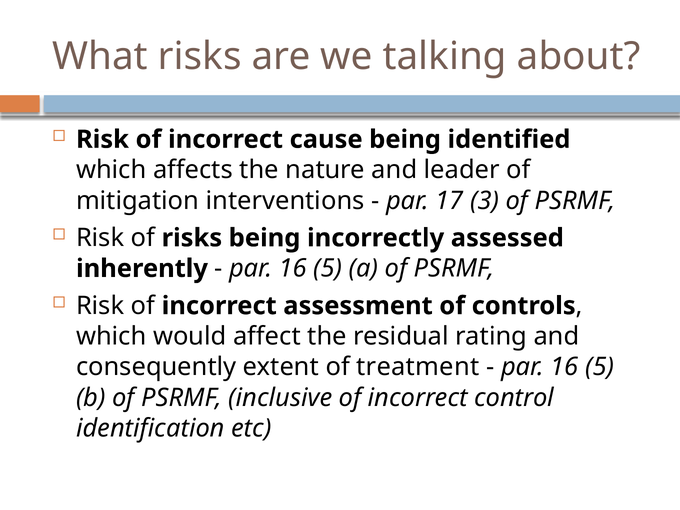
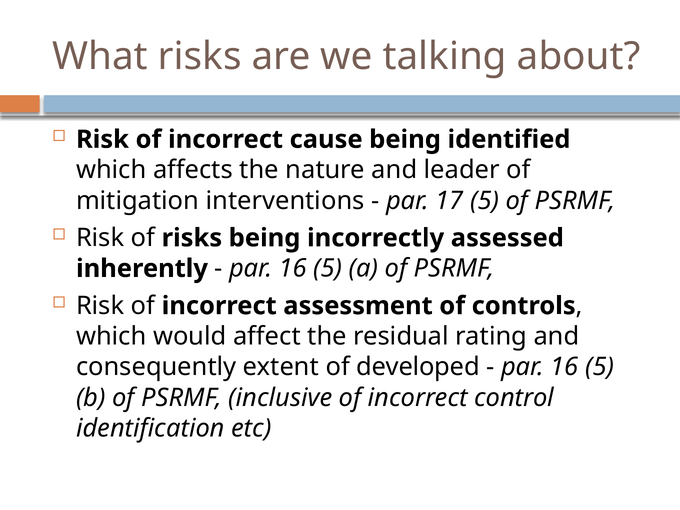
17 3: 3 -> 5 (485, 201)
treatment: treatment -> developed (418, 367)
